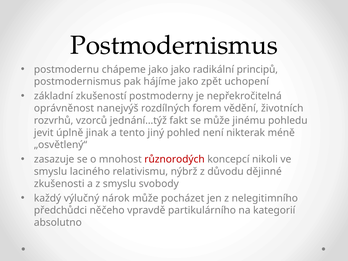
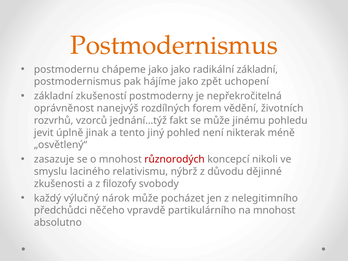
Postmodernismus colour: black -> orange (174, 45)
radikální principů: principů -> základní (257, 69)
z smyslu: smyslu -> filozofy (120, 184)
na kategorií: kategorií -> mnohost (274, 210)
